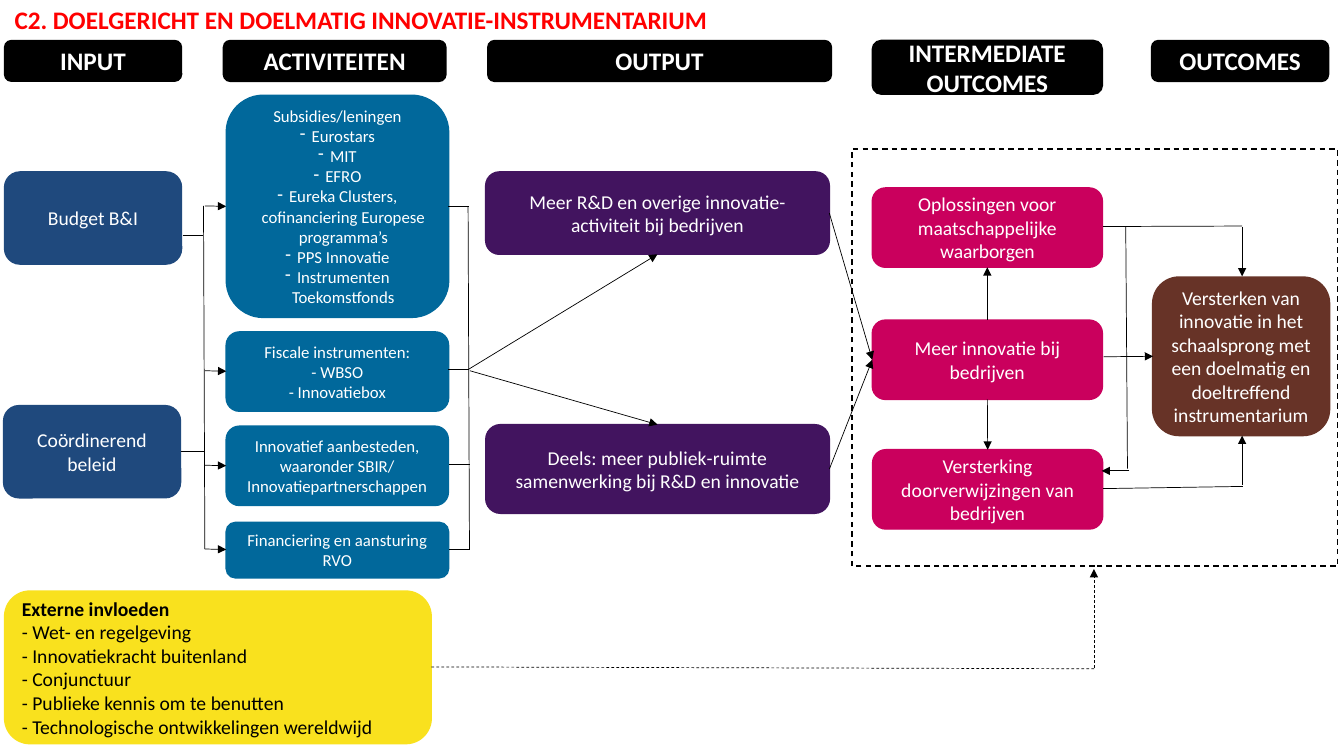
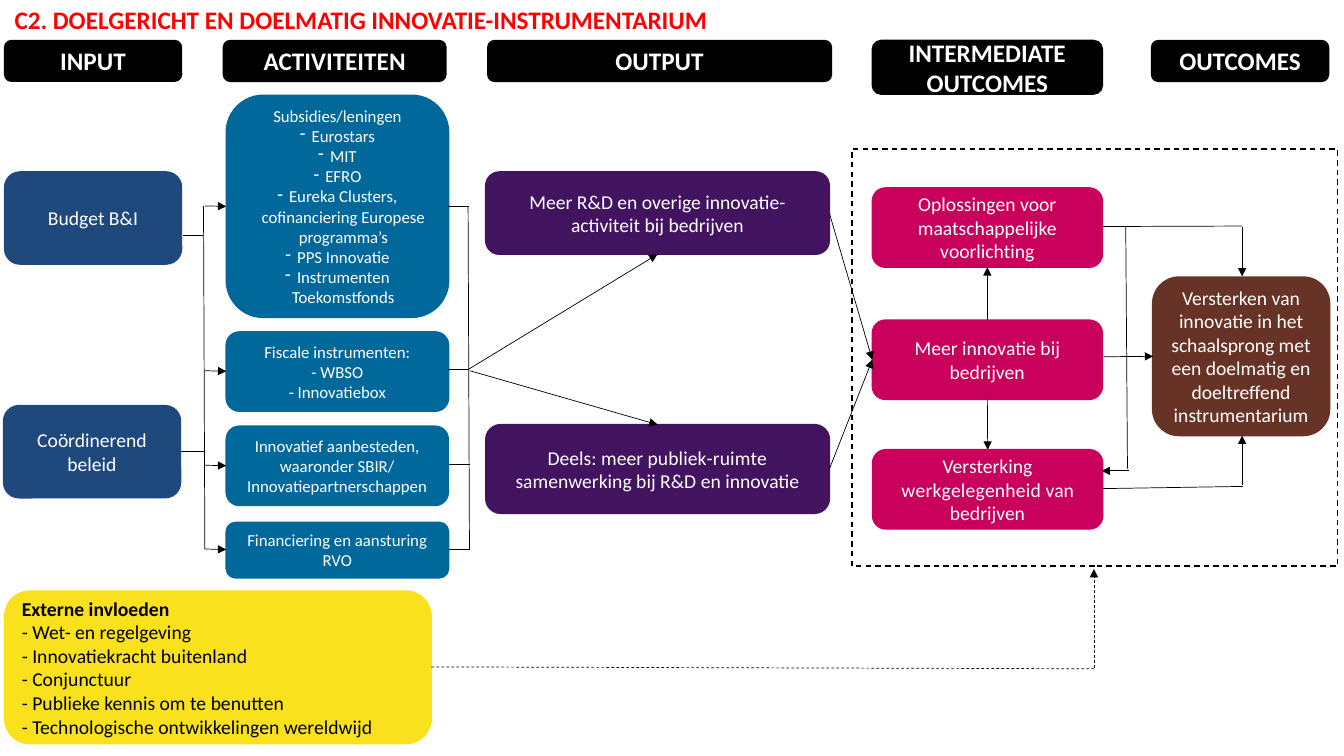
waarborgen: waarborgen -> voorlichting (987, 252)
doorverwijzingen: doorverwijzingen -> werkgelegenheid (971, 491)
